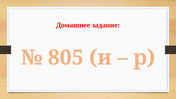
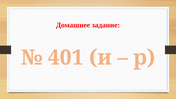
805: 805 -> 401 (66, 58)
